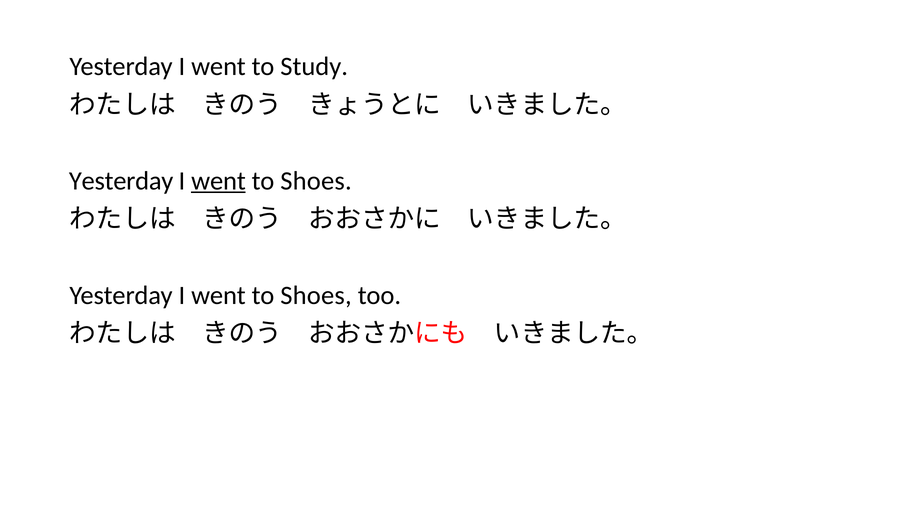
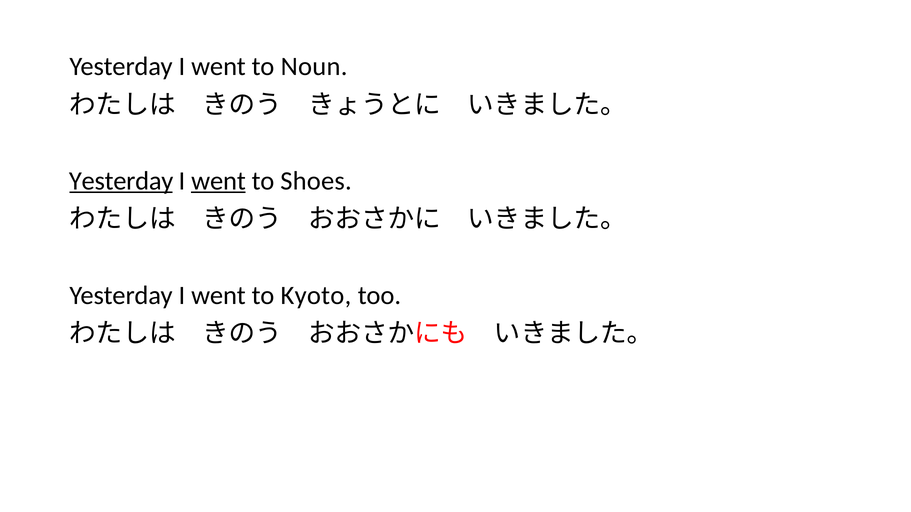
Study: Study -> Noun (314, 67)
Yesterday underline: none -> present (121, 181)
Shoes: Shoes -> Kyoto (316, 296)
